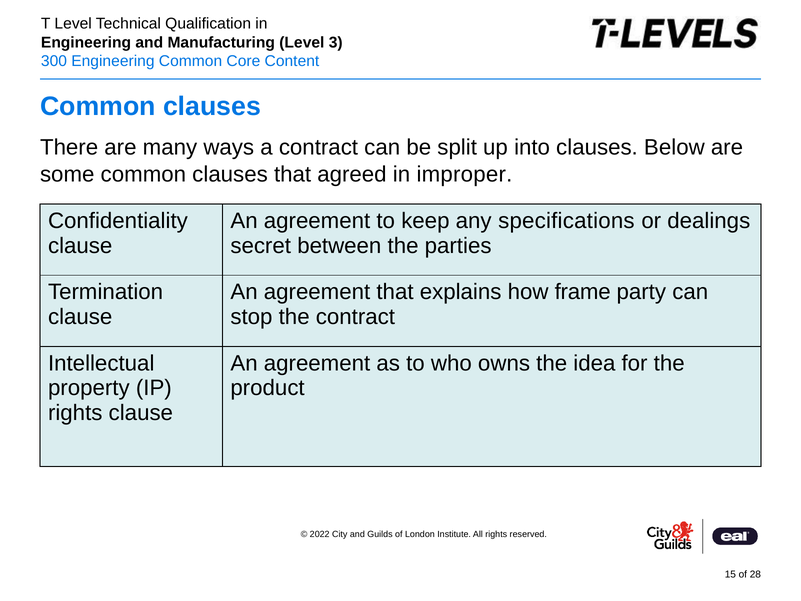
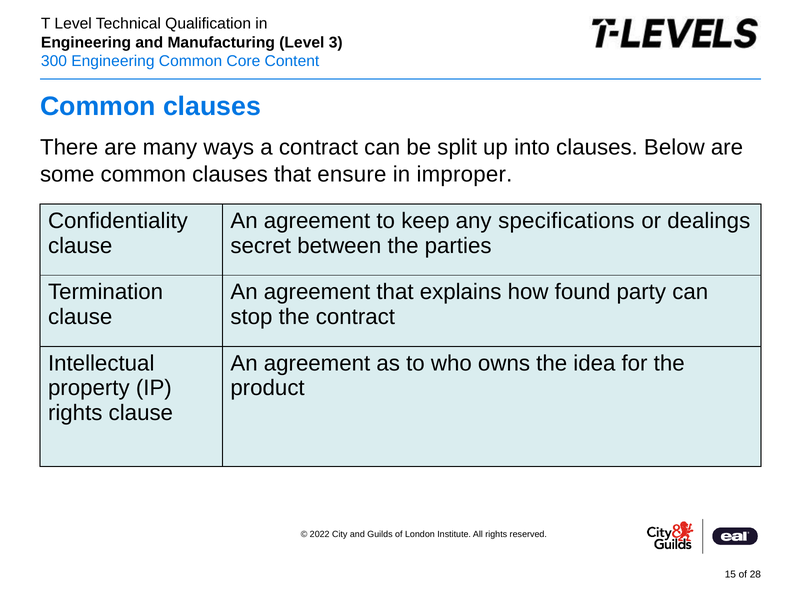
agreed: agreed -> ensure (352, 174)
frame: frame -> found (583, 292)
